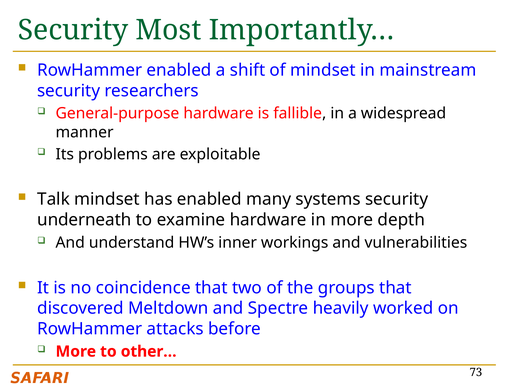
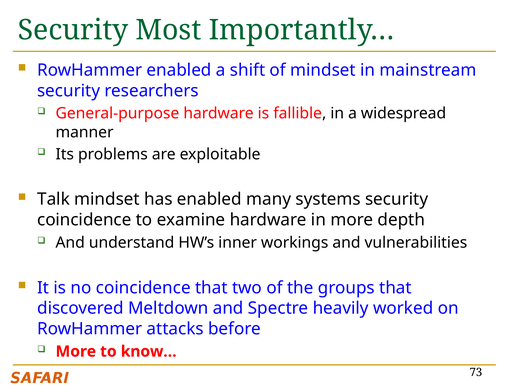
underneath: underneath -> coincidence (84, 220)
other…: other… -> know… (149, 351)
